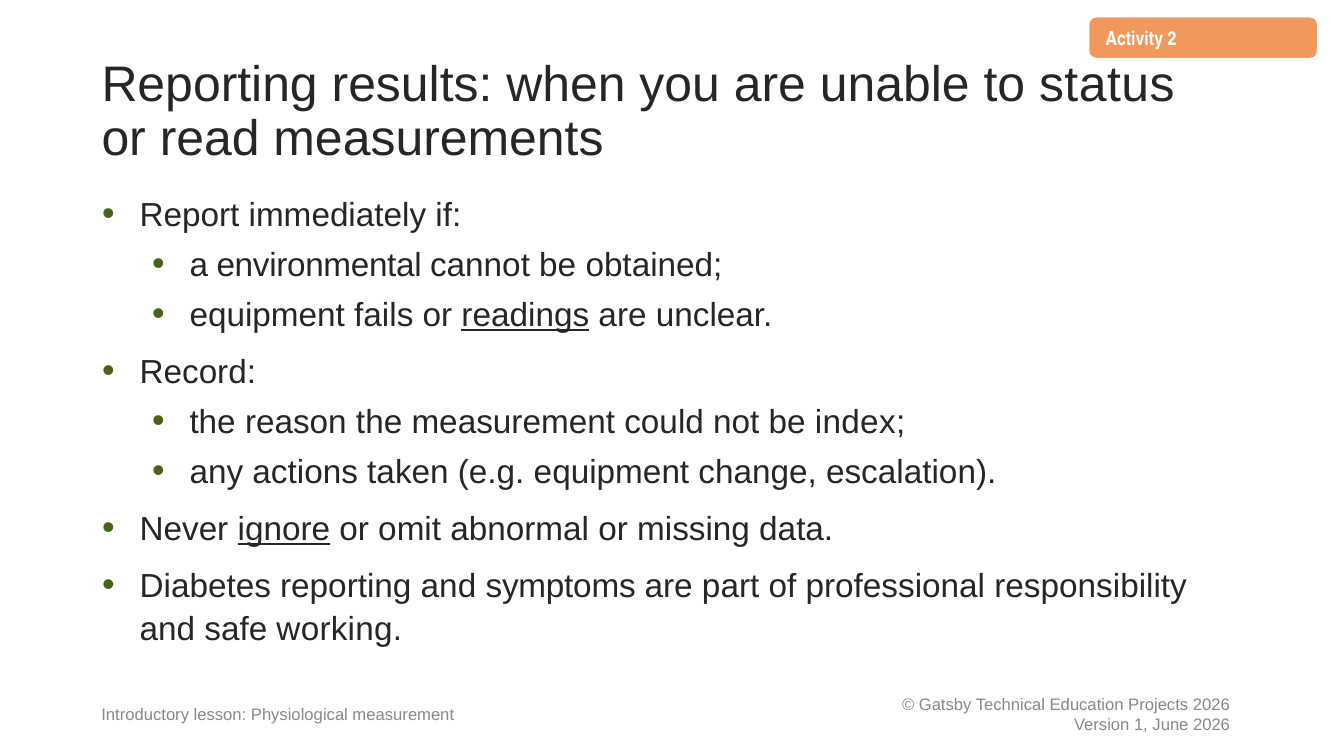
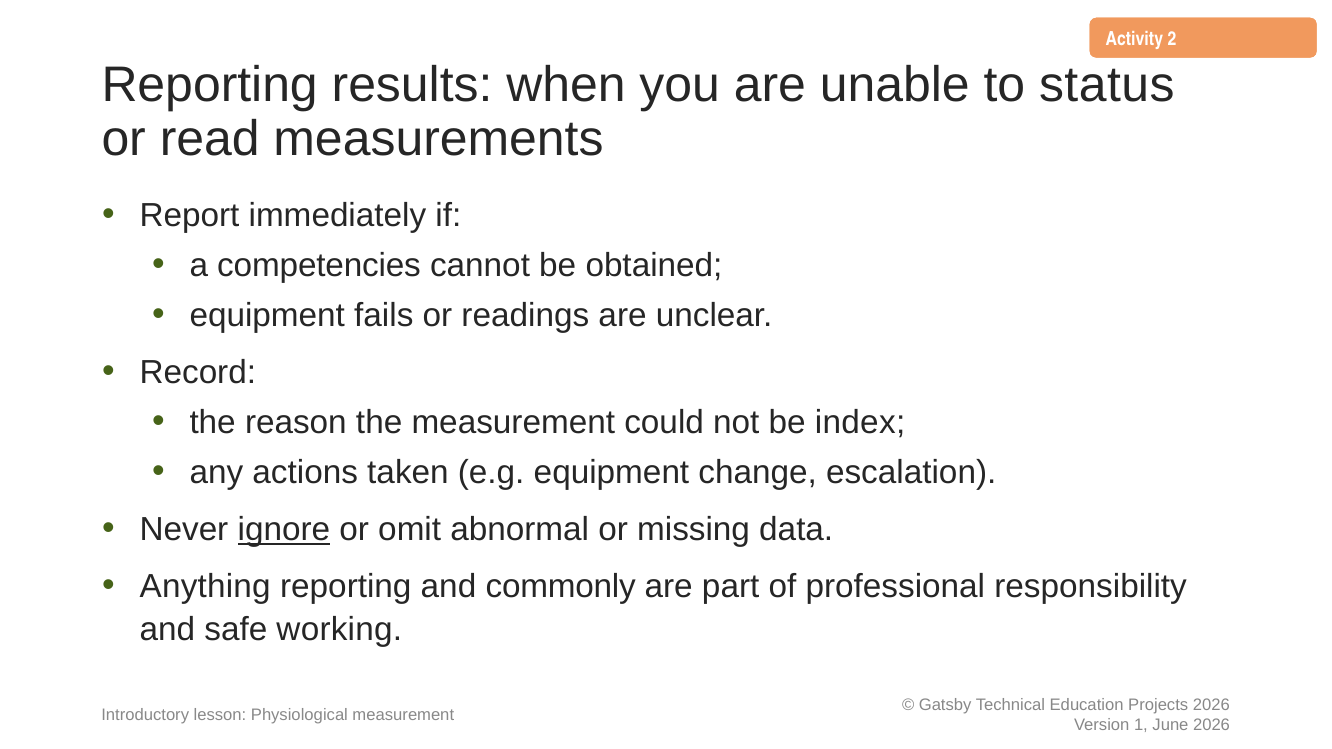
environmental: environmental -> competencies (319, 265)
readings underline: present -> none (525, 315)
Diabetes: Diabetes -> Anything (205, 587)
symptoms: symptoms -> commonly (561, 587)
